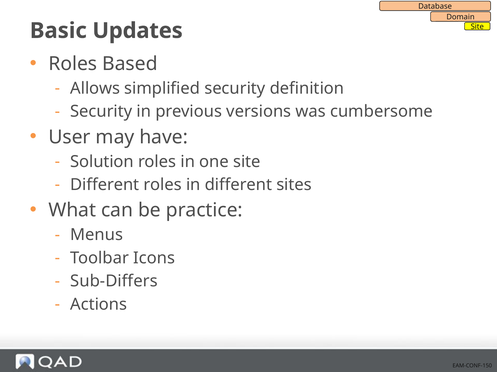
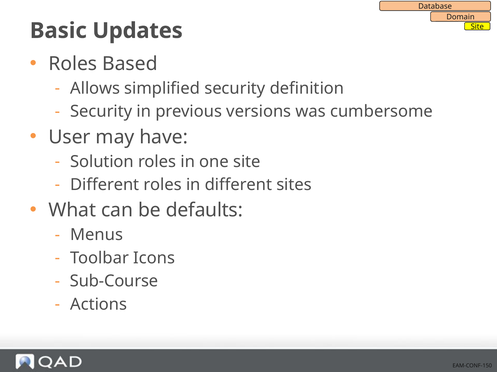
practice: practice -> defaults (204, 211)
Sub-Differs: Sub-Differs -> Sub-Course (114, 282)
